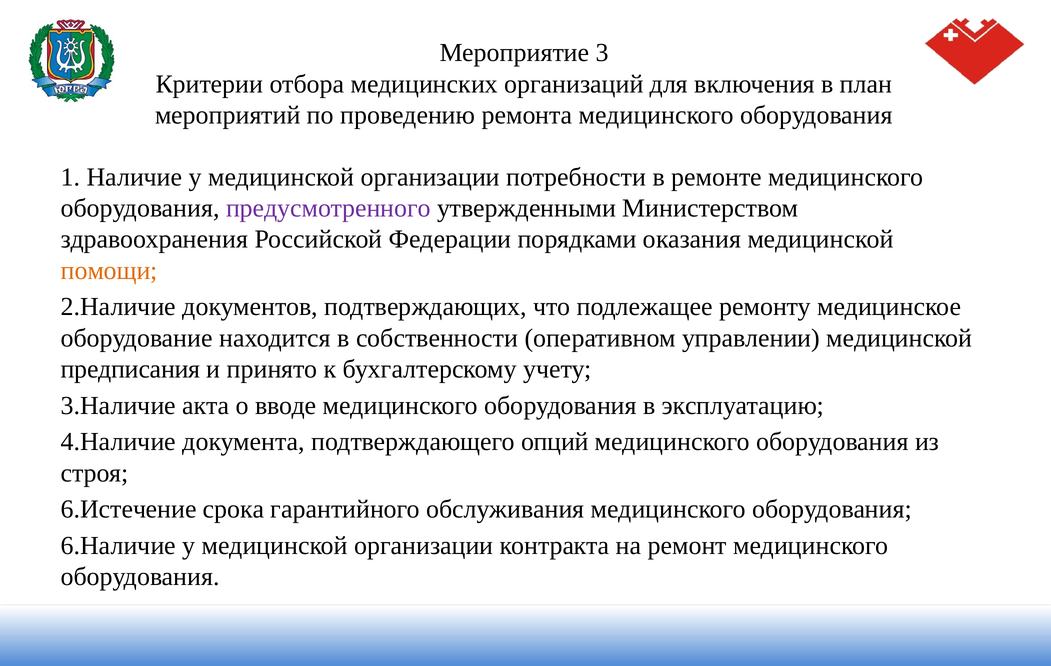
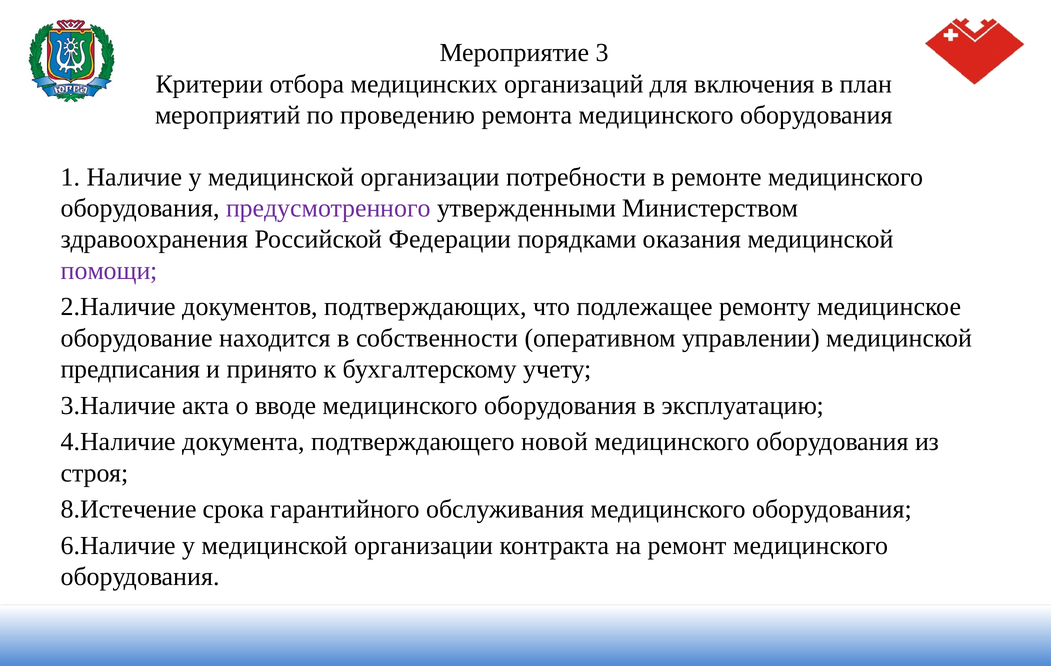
помощи colour: orange -> purple (109, 270)
опций: опций -> новой (555, 442)
6.Истечение: 6.Истечение -> 8.Истечение (129, 509)
